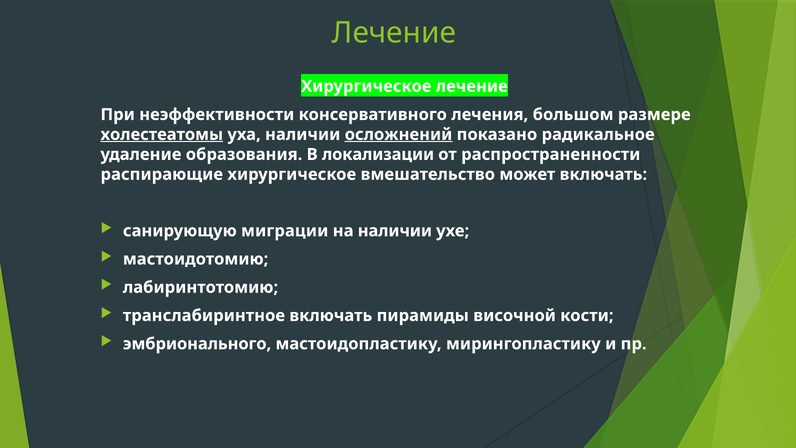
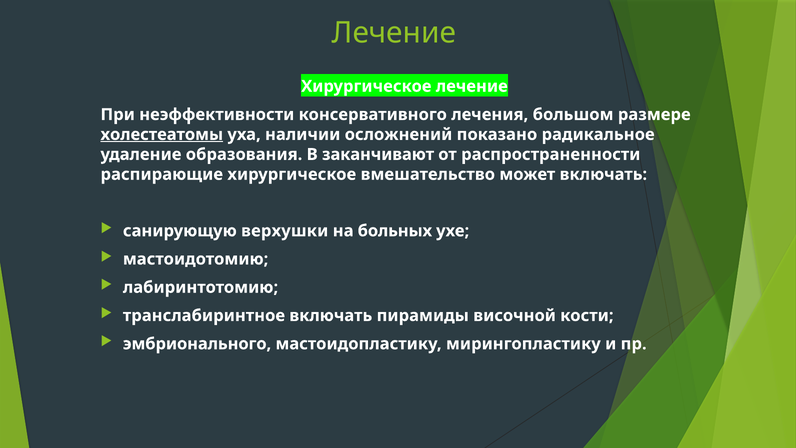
осложнений underline: present -> none (398, 134)
локализации: локализации -> заканчивают (378, 154)
миграции: миграции -> верхушки (285, 231)
на наличии: наличии -> больных (395, 231)
